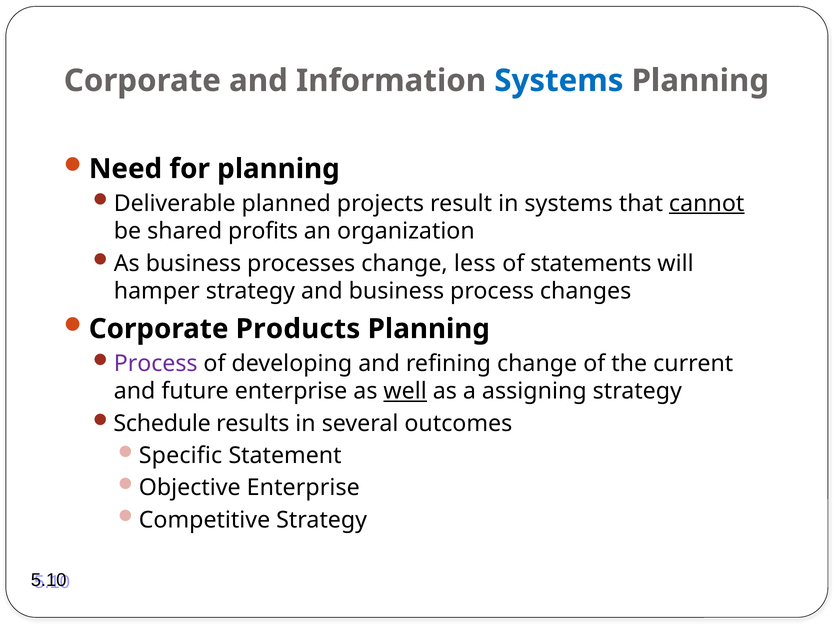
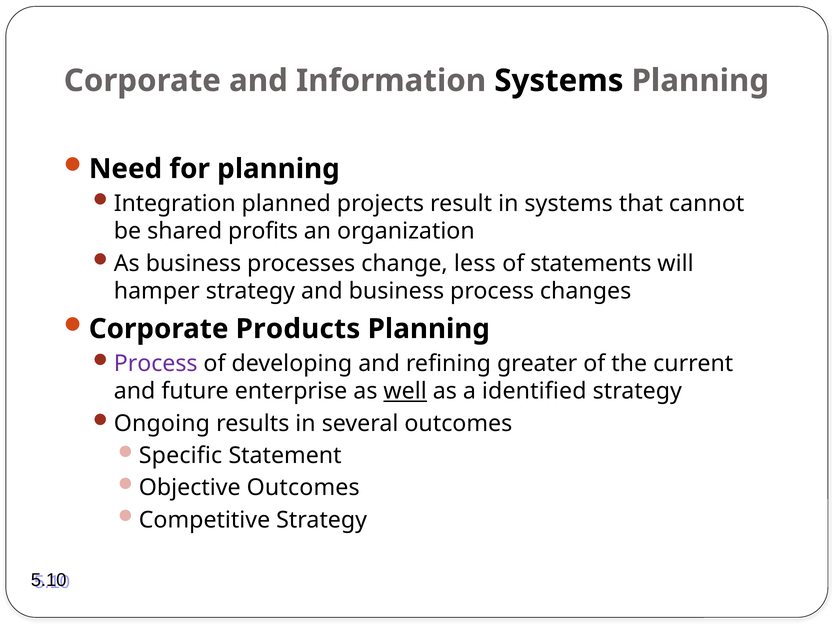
Systems colour: blue -> black (559, 81)
Deliverable: Deliverable -> Integration (175, 203)
cannot underline: present -> none (707, 203)
refining change: change -> greater (537, 363)
assigning: assigning -> identified (534, 391)
Schedule: Schedule -> Ongoing (162, 423)
Objective Enterprise: Enterprise -> Outcomes (303, 487)
